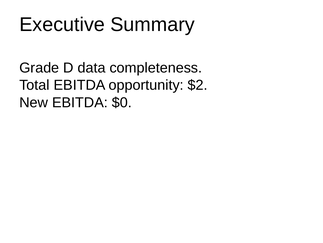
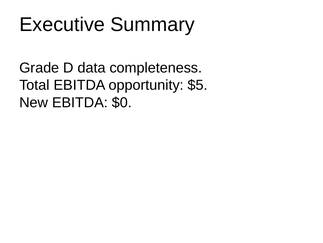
$2: $2 -> $5 (198, 85)
